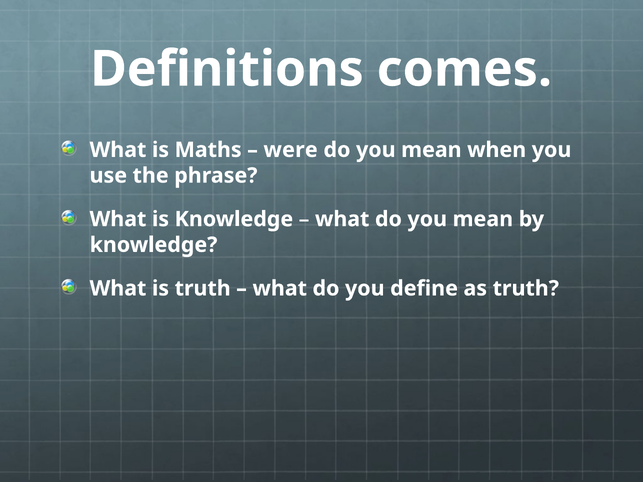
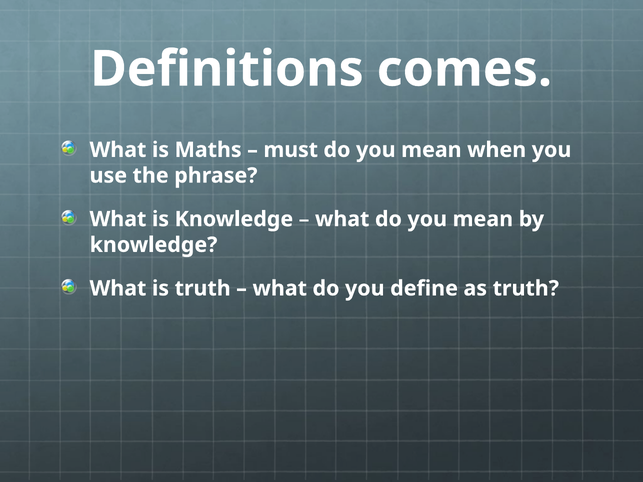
were: were -> must (291, 150)
